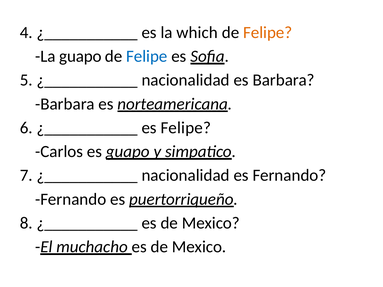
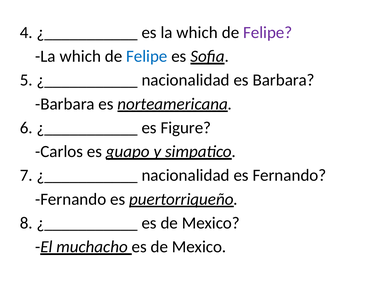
Felipe colour: orange -> purple (268, 32)
guapo: guapo -> which (80, 56)
es Felipe: Felipe -> Figure (186, 128)
